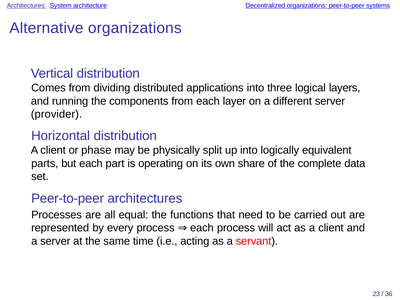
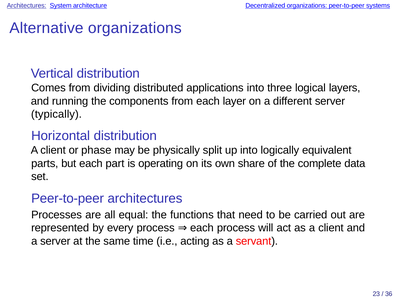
provider: provider -> typically (56, 114)
